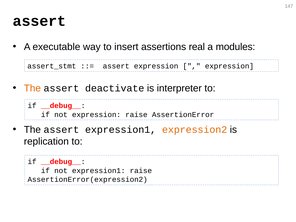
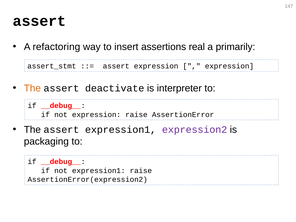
executable: executable -> refactoring (56, 47)
modules: modules -> primarily (235, 47)
expression2 colour: orange -> purple (195, 130)
replication: replication -> packaging (46, 142)
